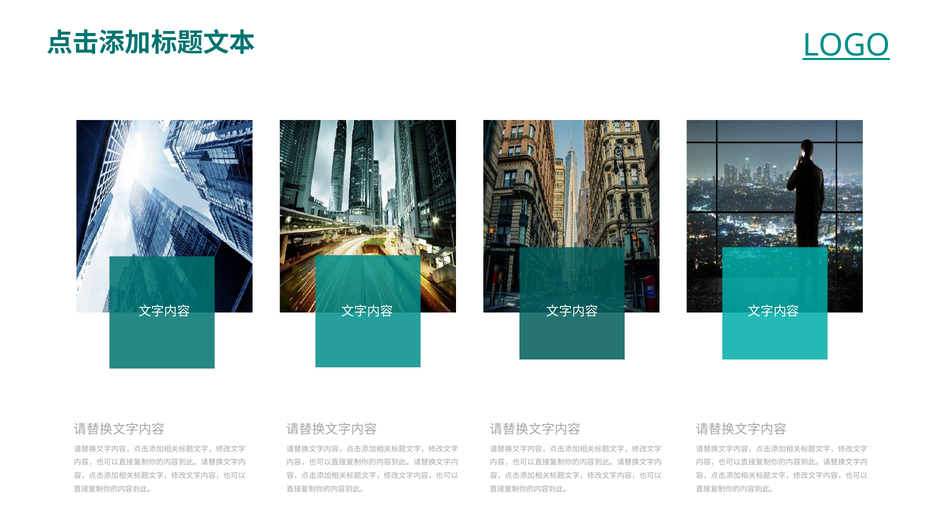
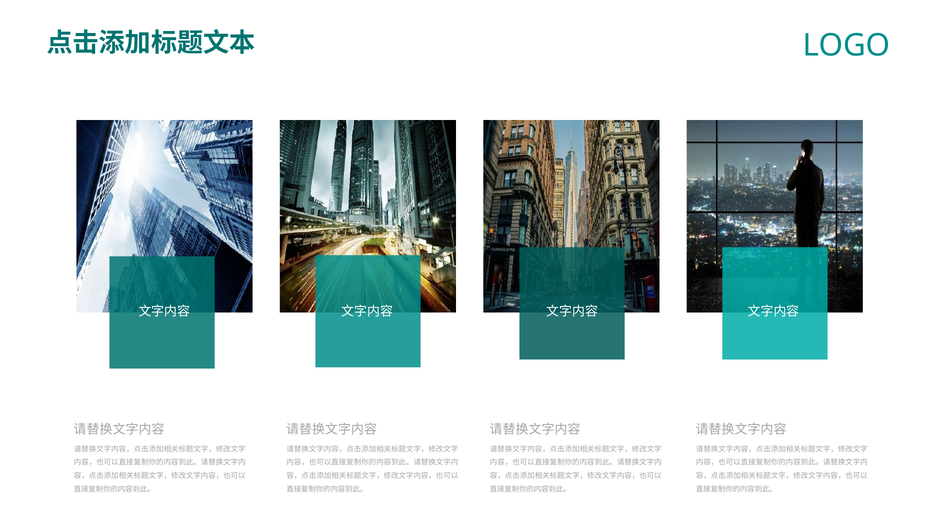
LOGO underline: present -> none (846, 46)
